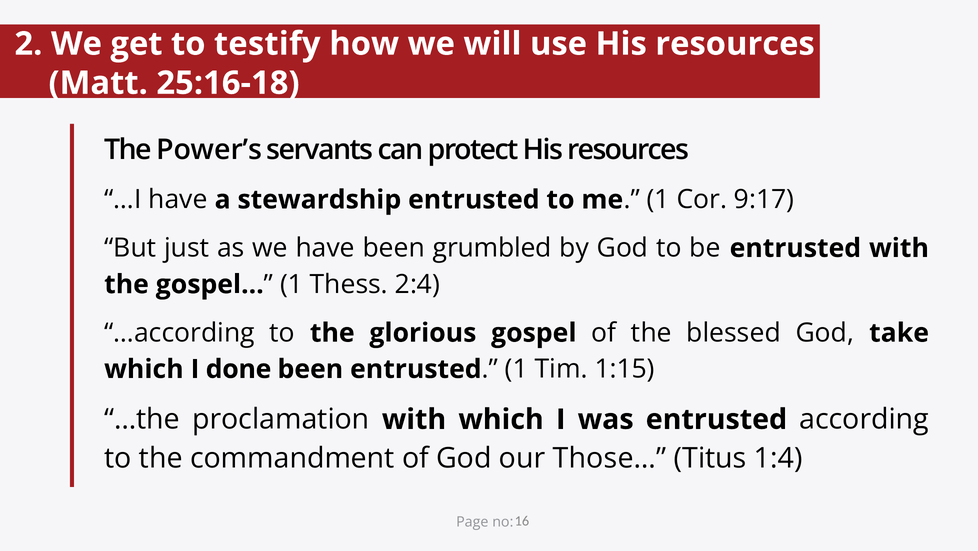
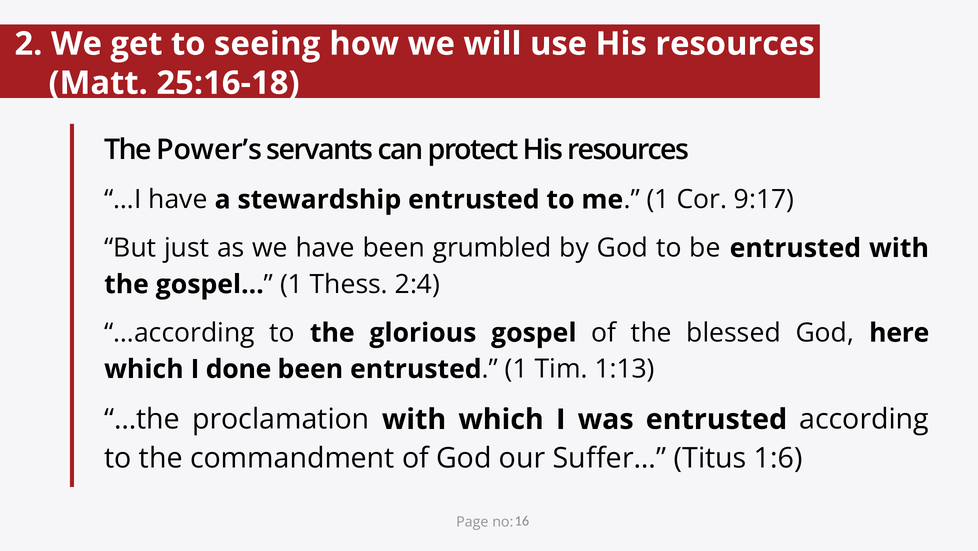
testify: testify -> seeing (267, 44)
take: take -> here (899, 333)
1:15: 1:15 -> 1:13 (625, 370)
Those…: Those… -> Suffer… (609, 459)
1:4: 1:4 -> 1:6 (778, 459)
